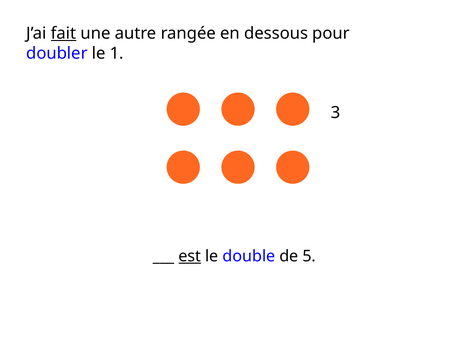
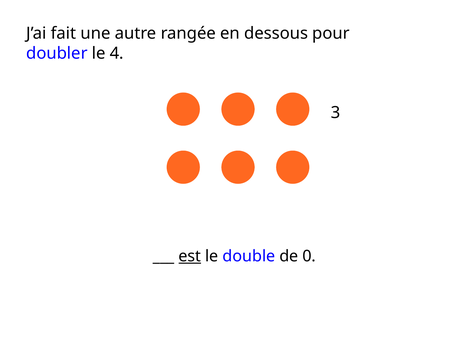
fait underline: present -> none (64, 33)
1: 1 -> 4 (117, 53)
5: 5 -> 0 (309, 256)
